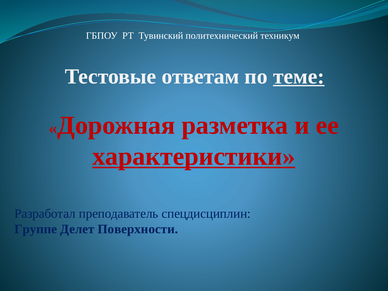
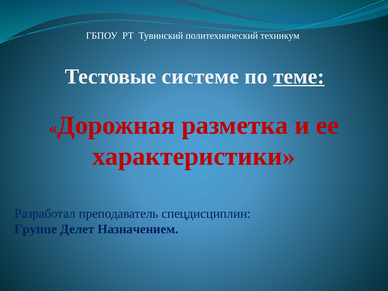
ответам: ответам -> системе (200, 76)
характеристики underline: present -> none (194, 156)
Поверхности: Поверхности -> Назначением (138, 229)
